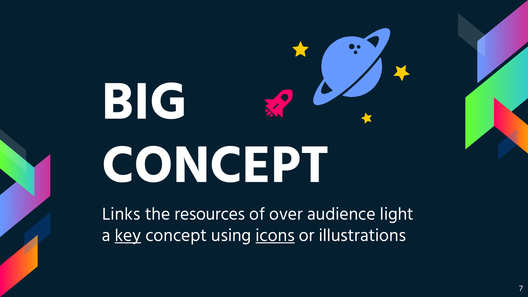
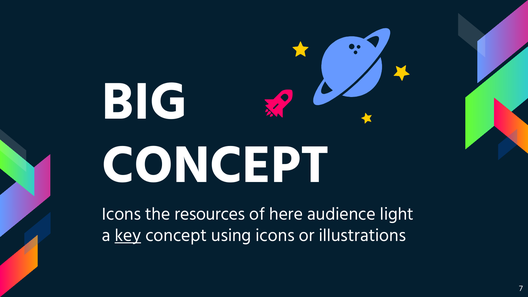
Links: Links -> Icons (121, 214)
over: over -> here (286, 214)
icons underline: present -> none (275, 235)
